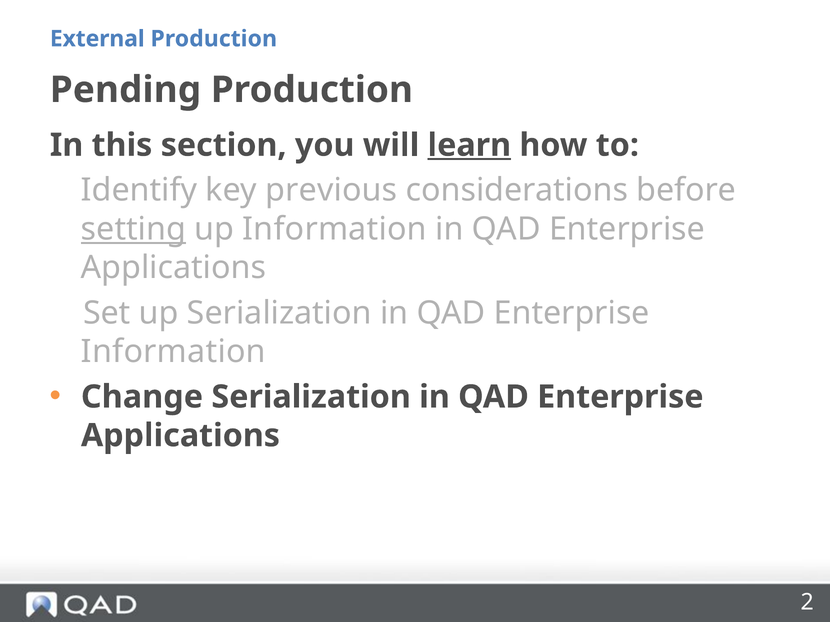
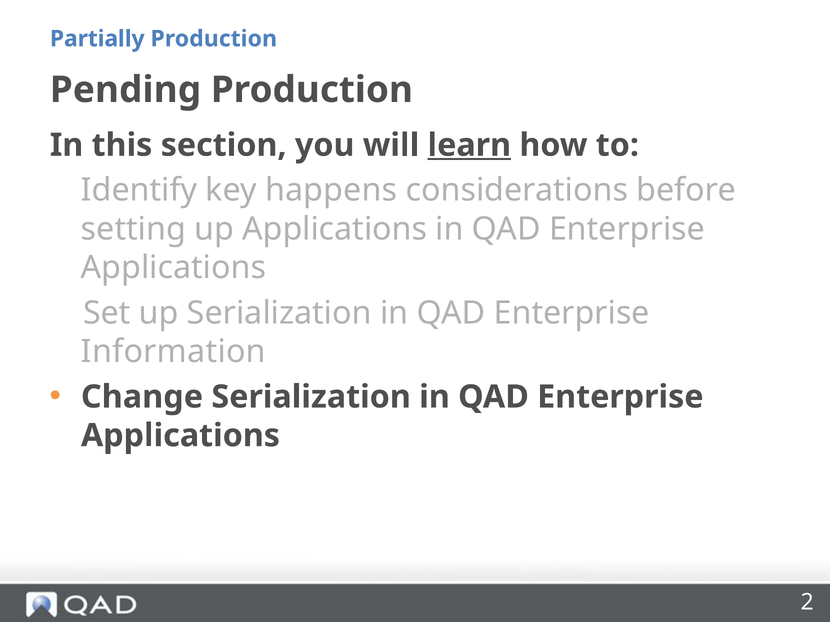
External: External -> Partially (97, 39)
previous: previous -> happens (331, 190)
setting underline: present -> none (133, 229)
up Information: Information -> Applications (335, 229)
